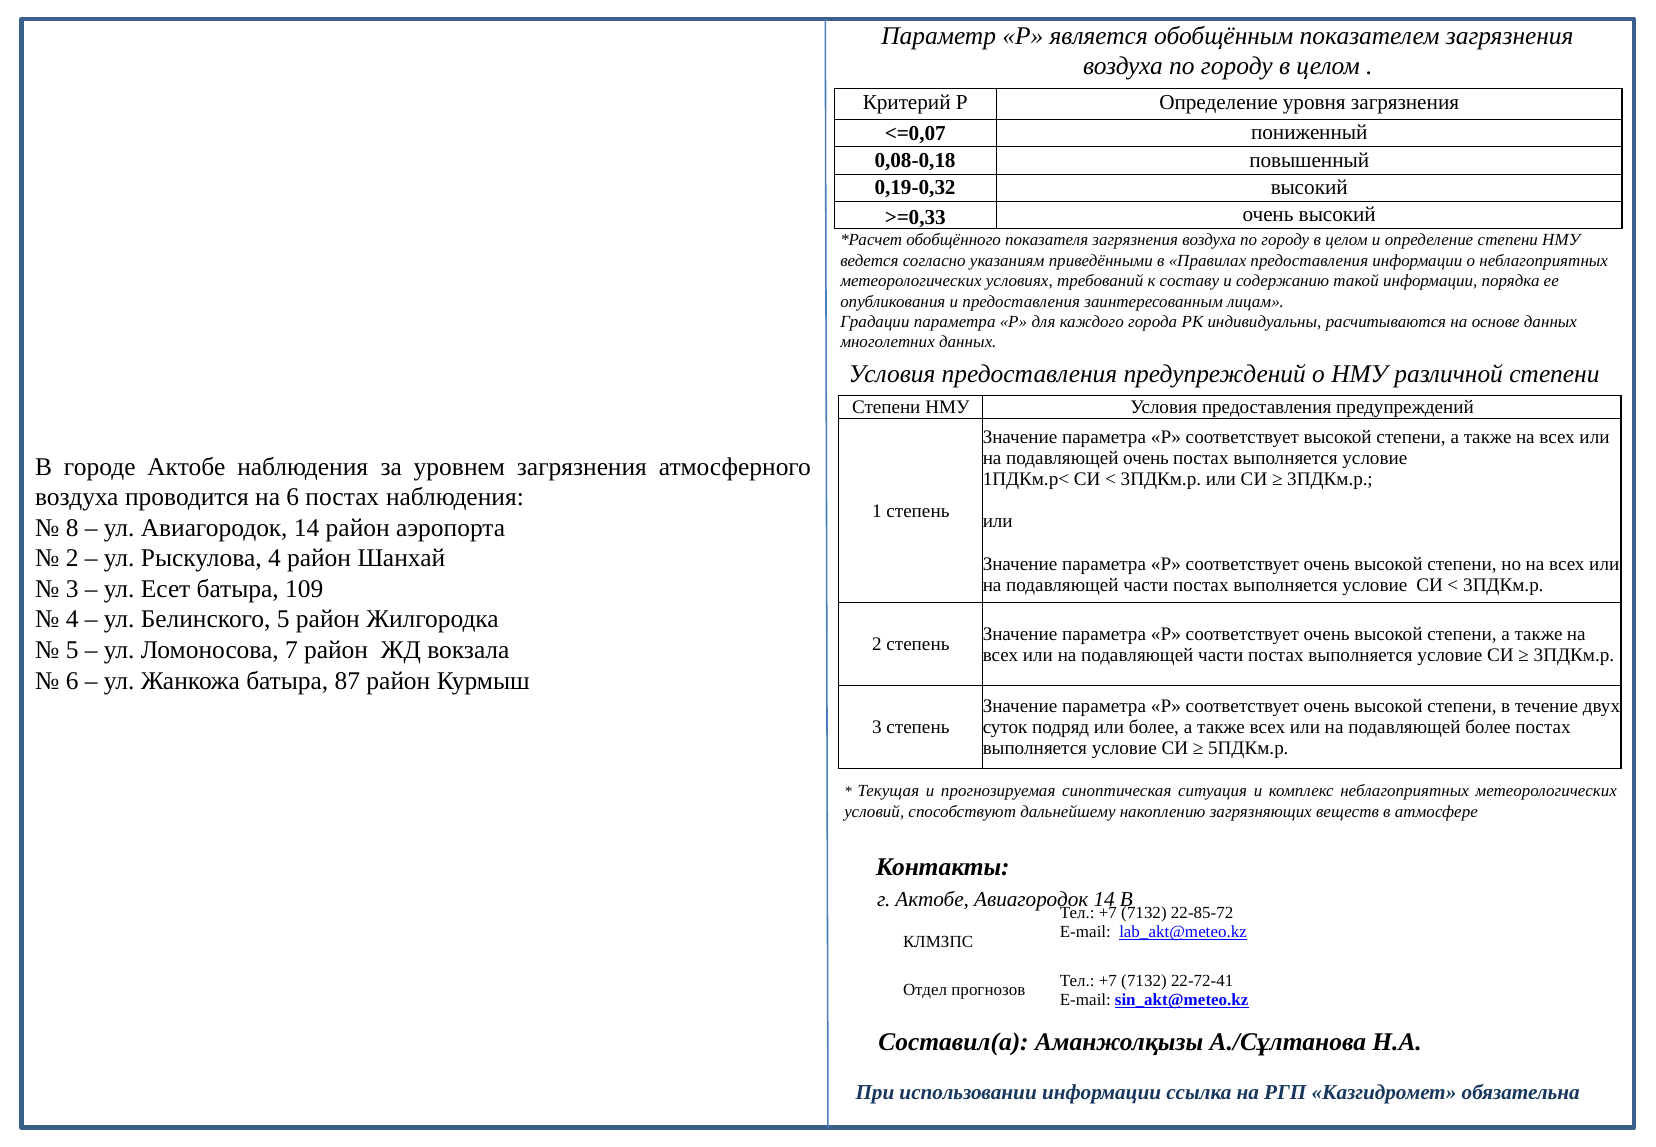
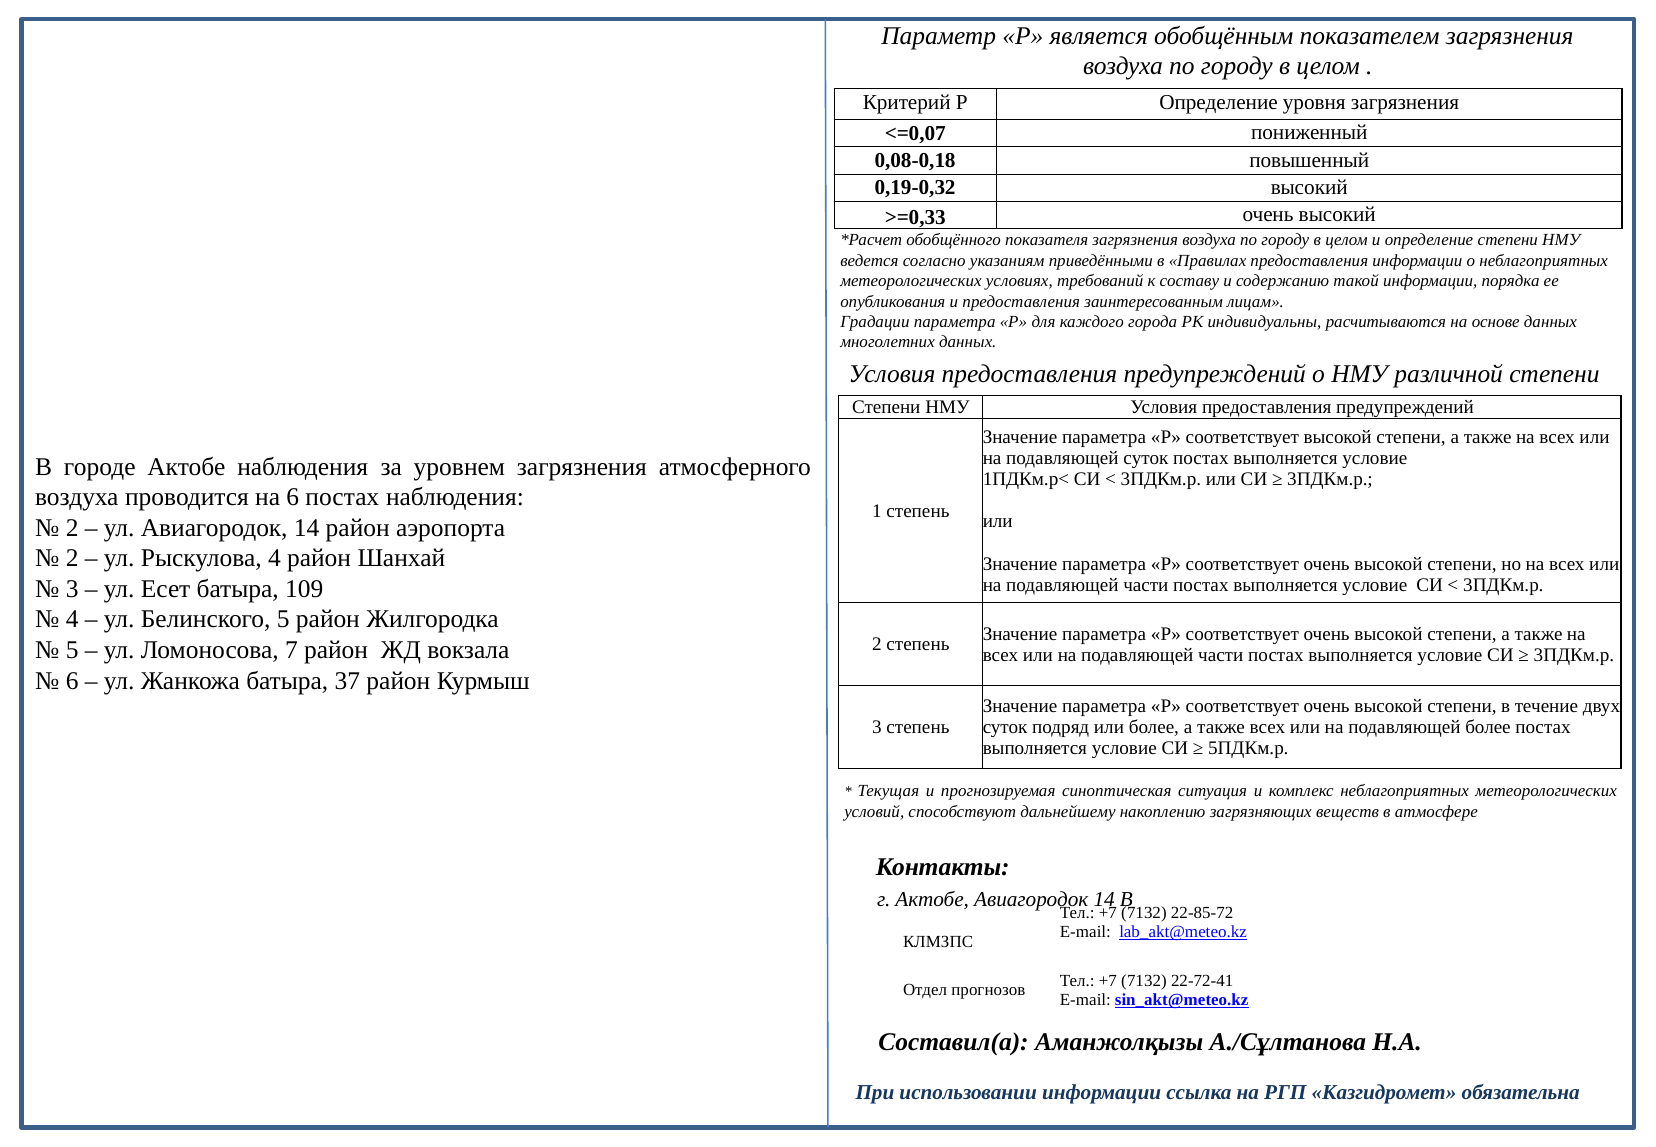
подавляющей очень: очень -> суток (1146, 458)
8: 8 -> 2 (72, 528)
87: 87 -> 37 (347, 680)
